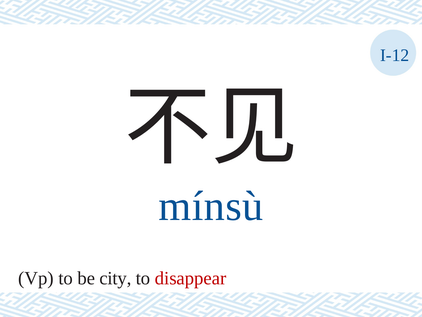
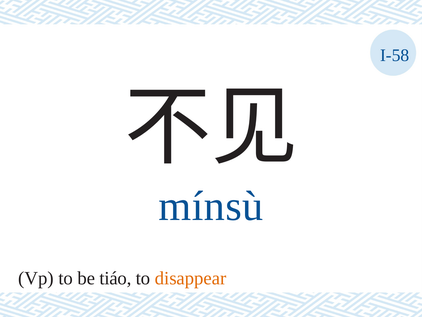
I-12: I-12 -> I-58 (395, 55)
city: city -> tiáo (116, 278)
disappear colour: red -> orange (191, 278)
